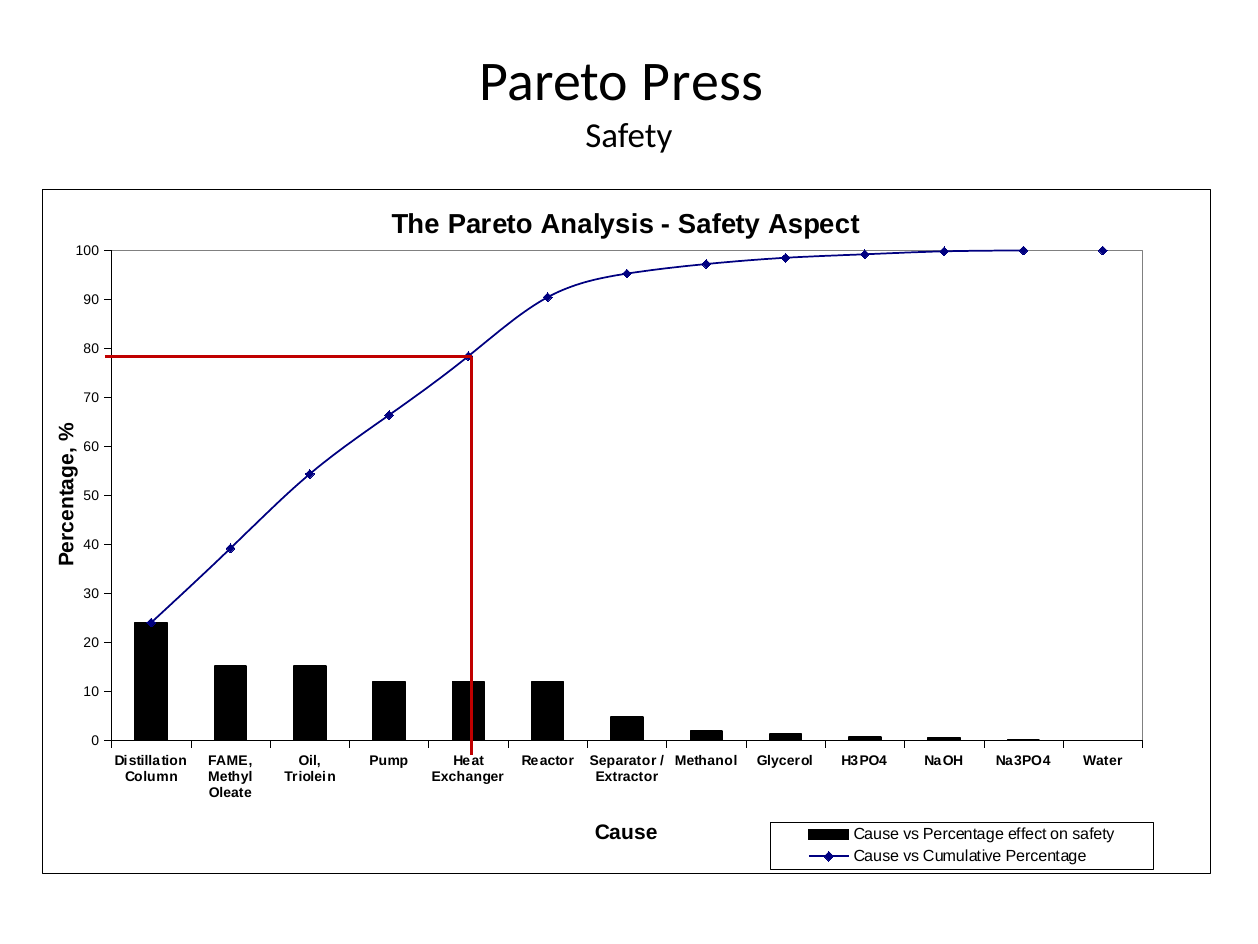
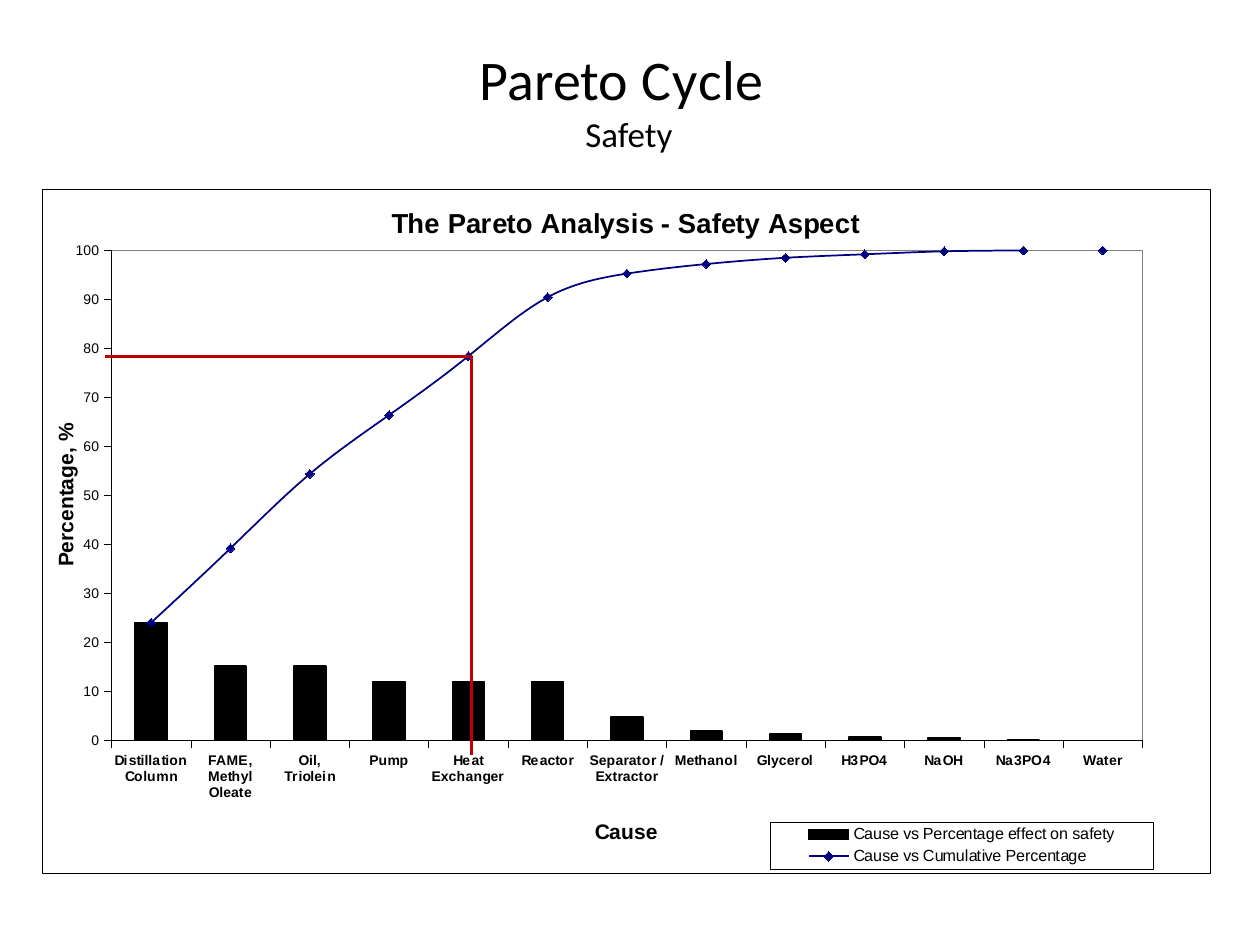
Press: Press -> Cycle (703, 82)
